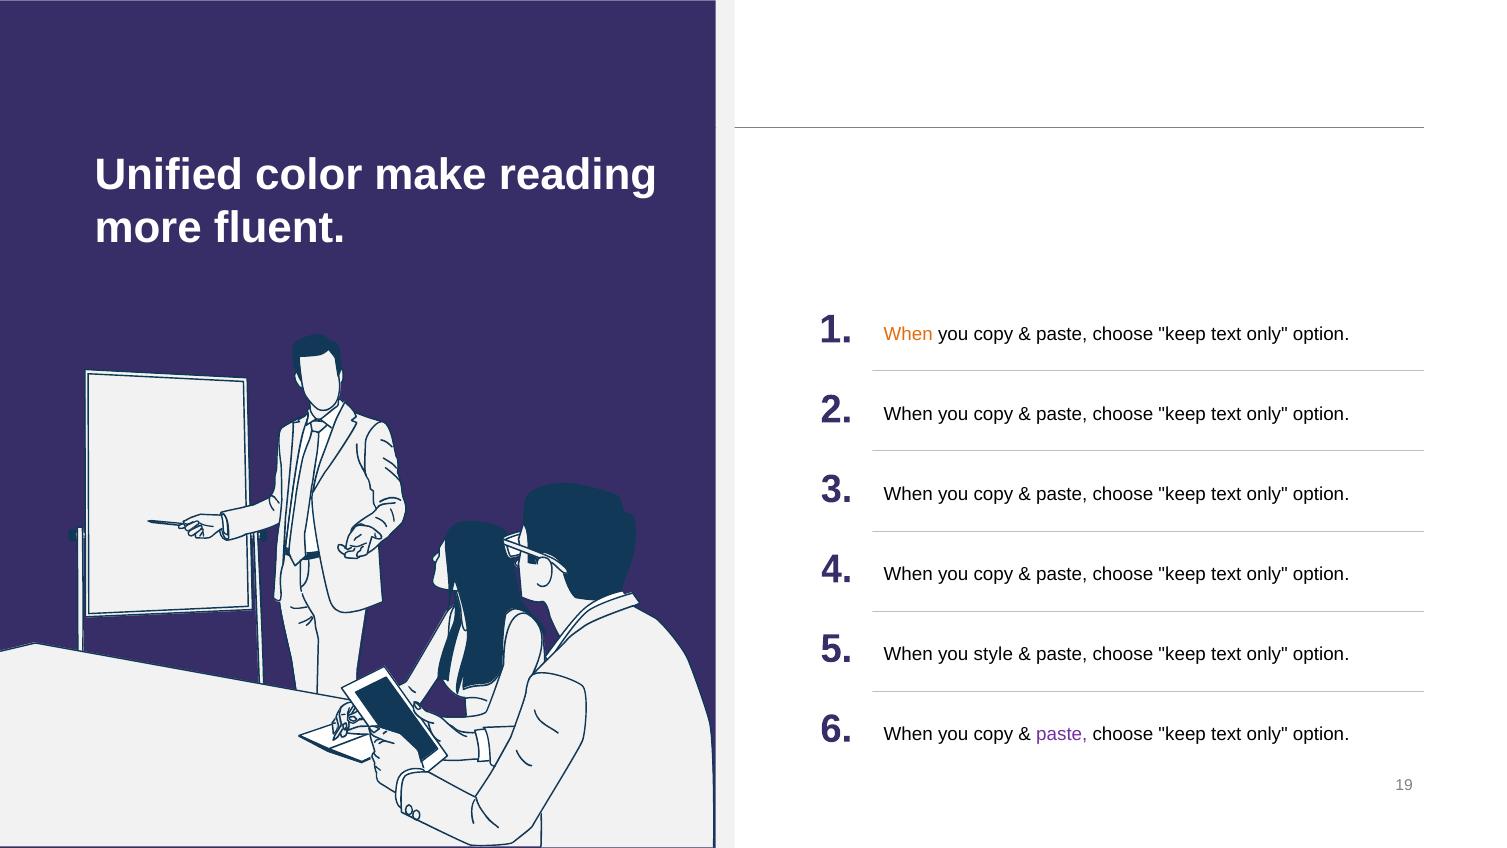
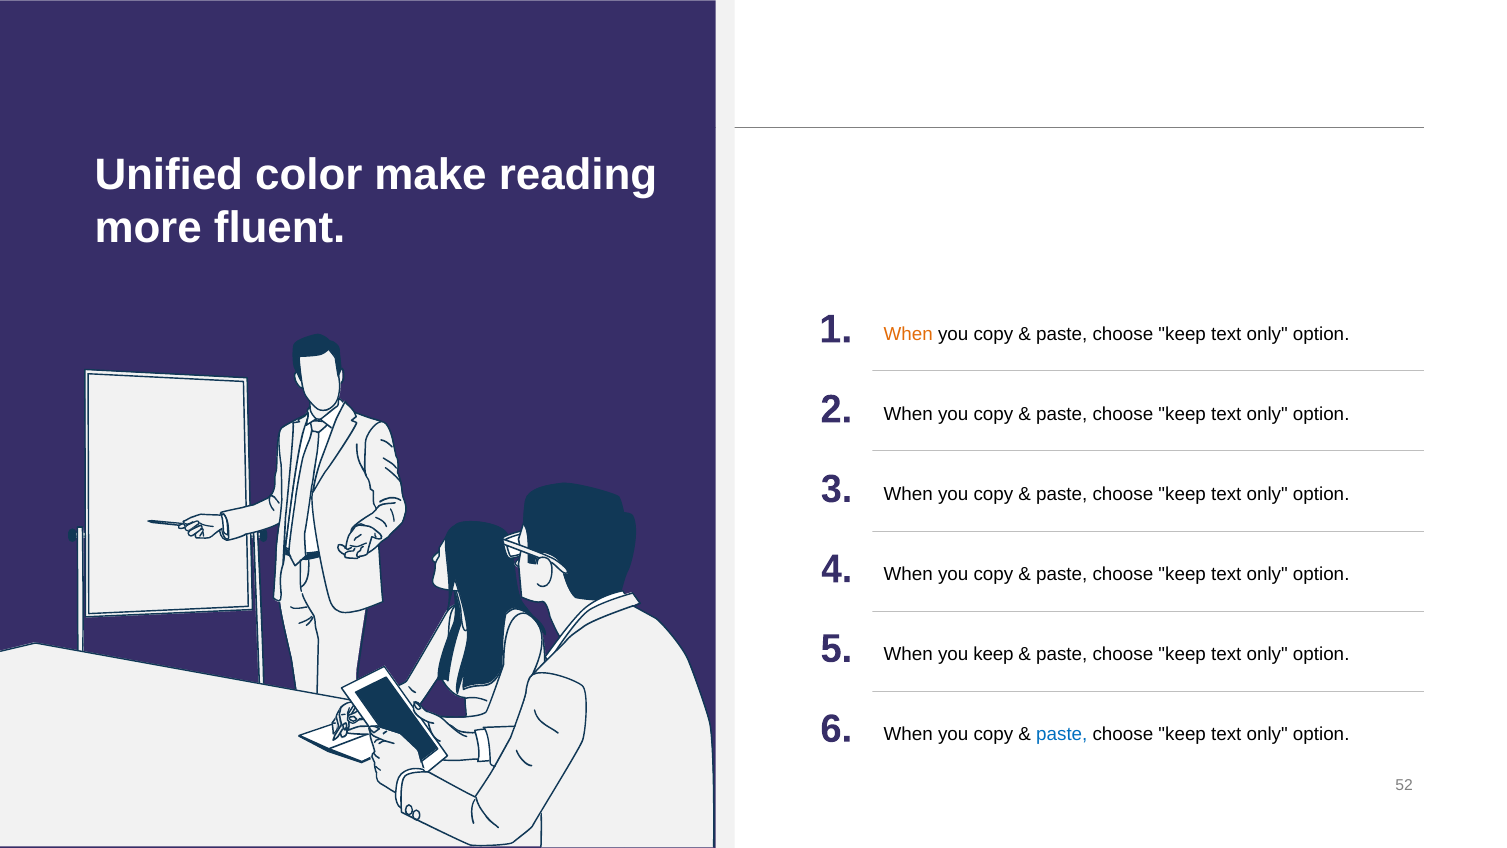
you style: style -> keep (994, 654)
paste colour: purple -> blue (1062, 734)
19: 19 -> 52 (1404, 785)
